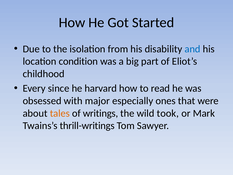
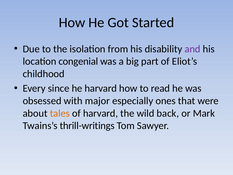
and colour: blue -> purple (193, 49)
condition: condition -> congenial (78, 61)
of writings: writings -> harvard (100, 113)
took: took -> back (168, 113)
